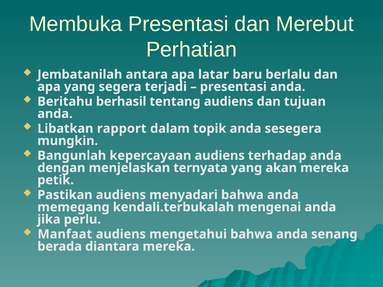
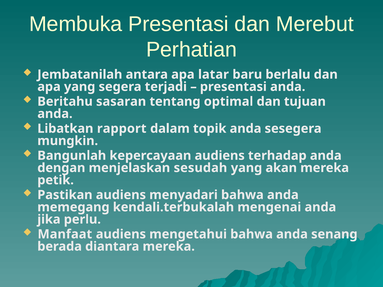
berhasil: berhasil -> sasaran (121, 102)
tentang audiens: audiens -> optimal (229, 102)
ternyata: ternyata -> sesudah (200, 168)
